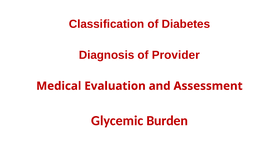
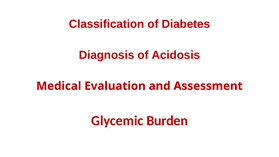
Provider: Provider -> Acidosis (176, 55)
